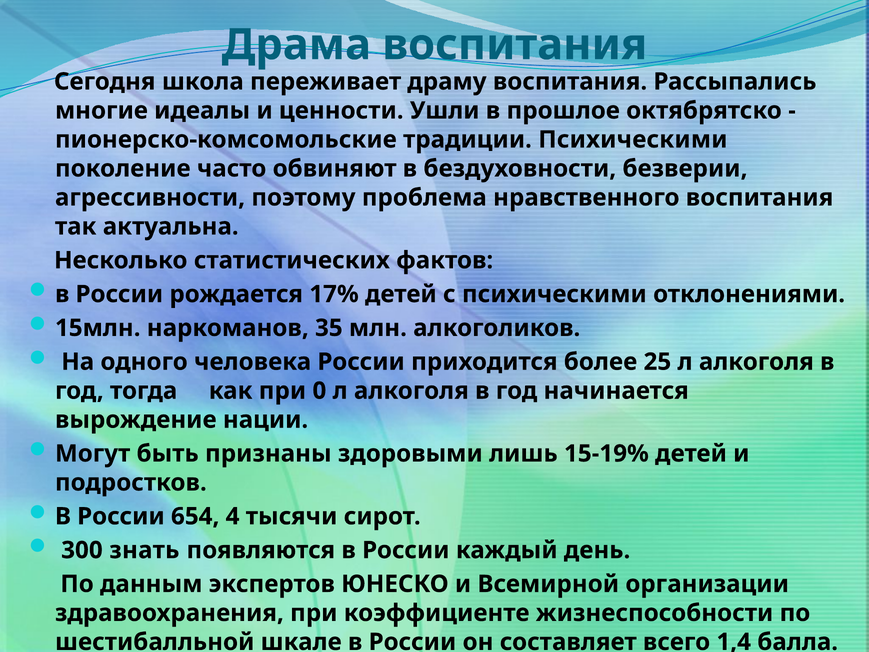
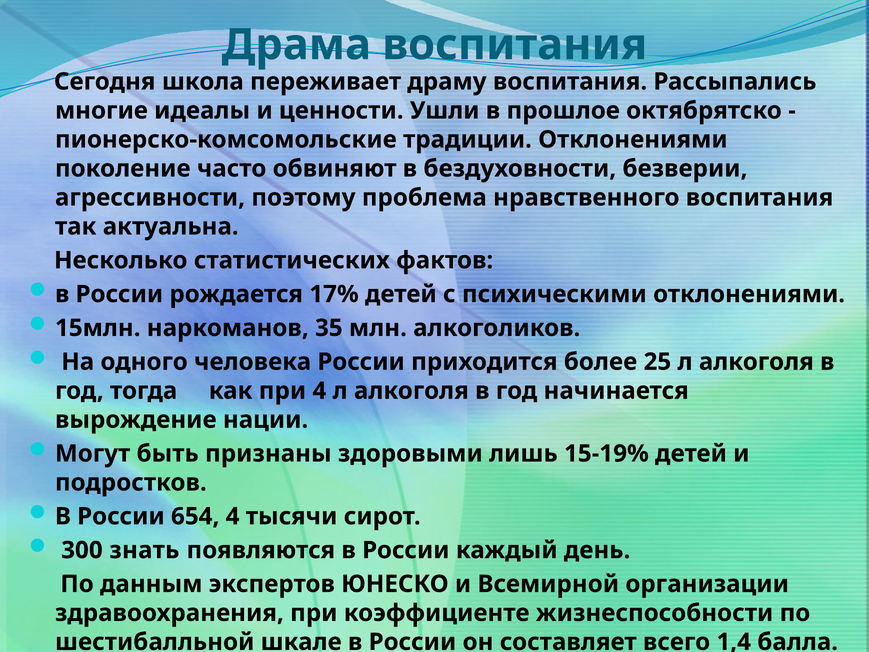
традиции Психическими: Психическими -> Отклонениями (633, 140)
при 0: 0 -> 4 (319, 391)
